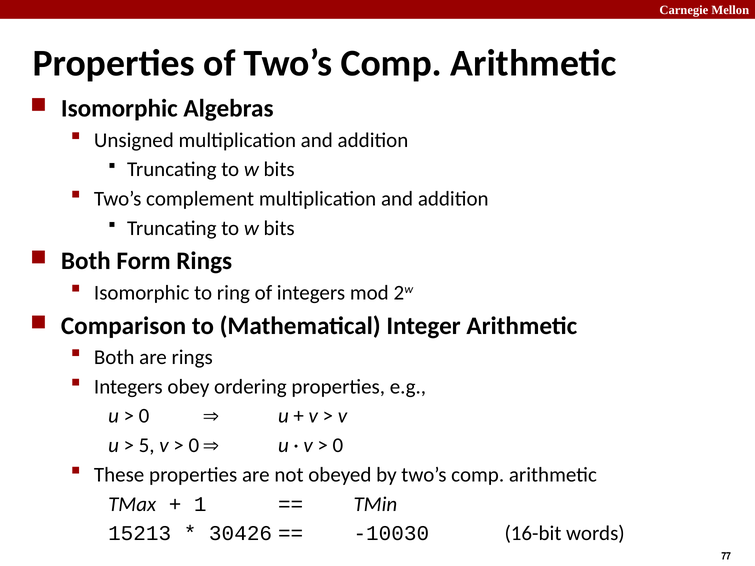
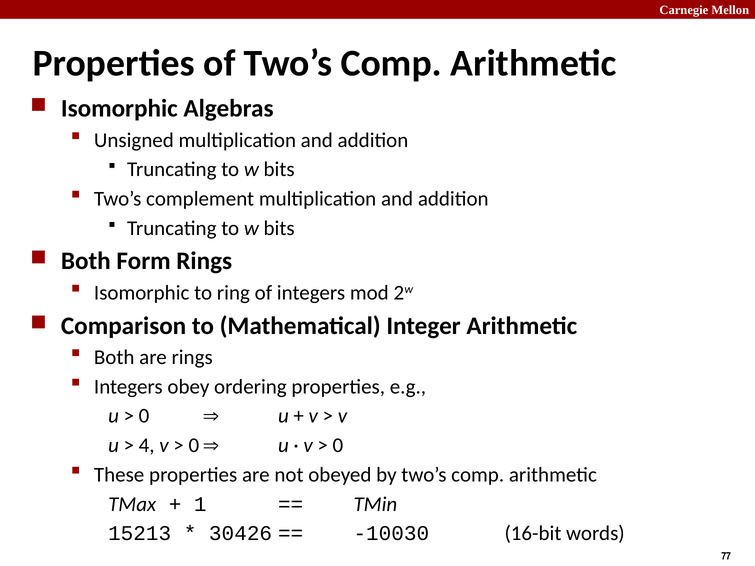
5: 5 -> 4 (147, 446)
